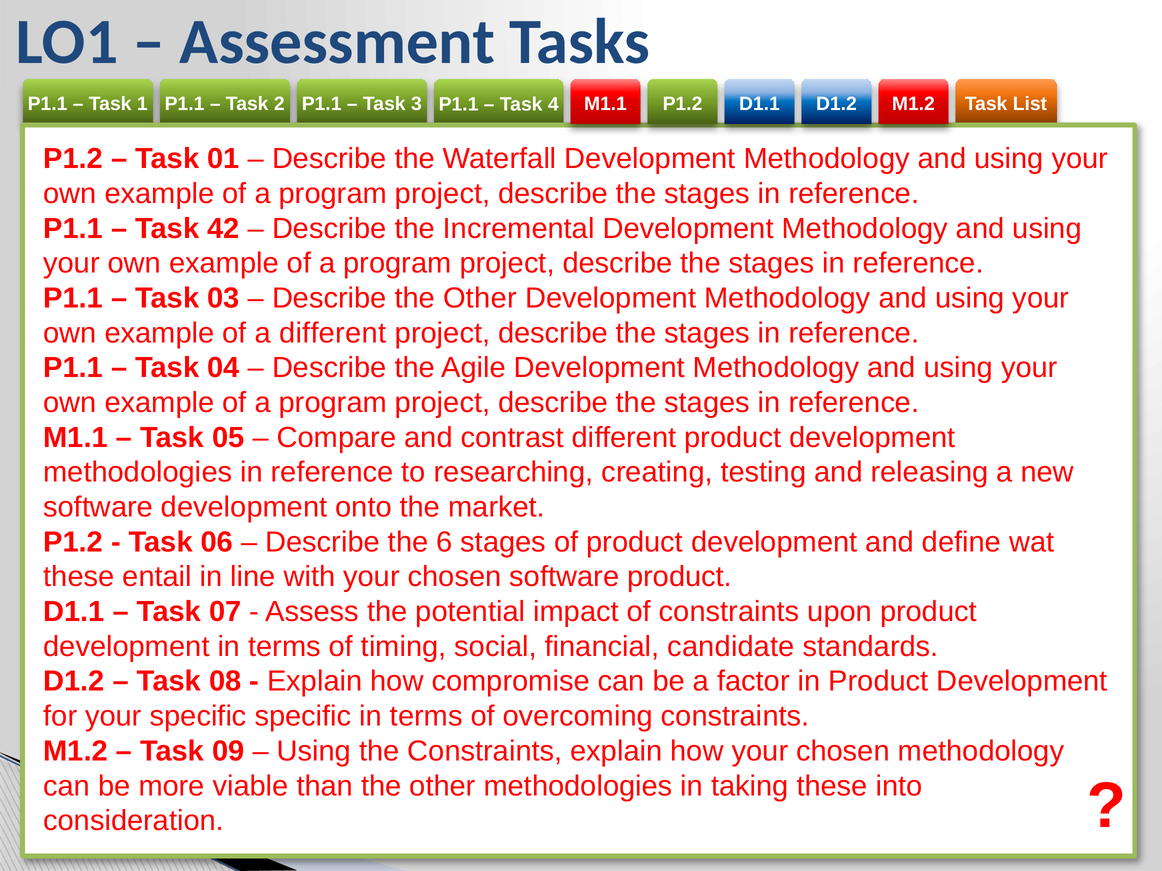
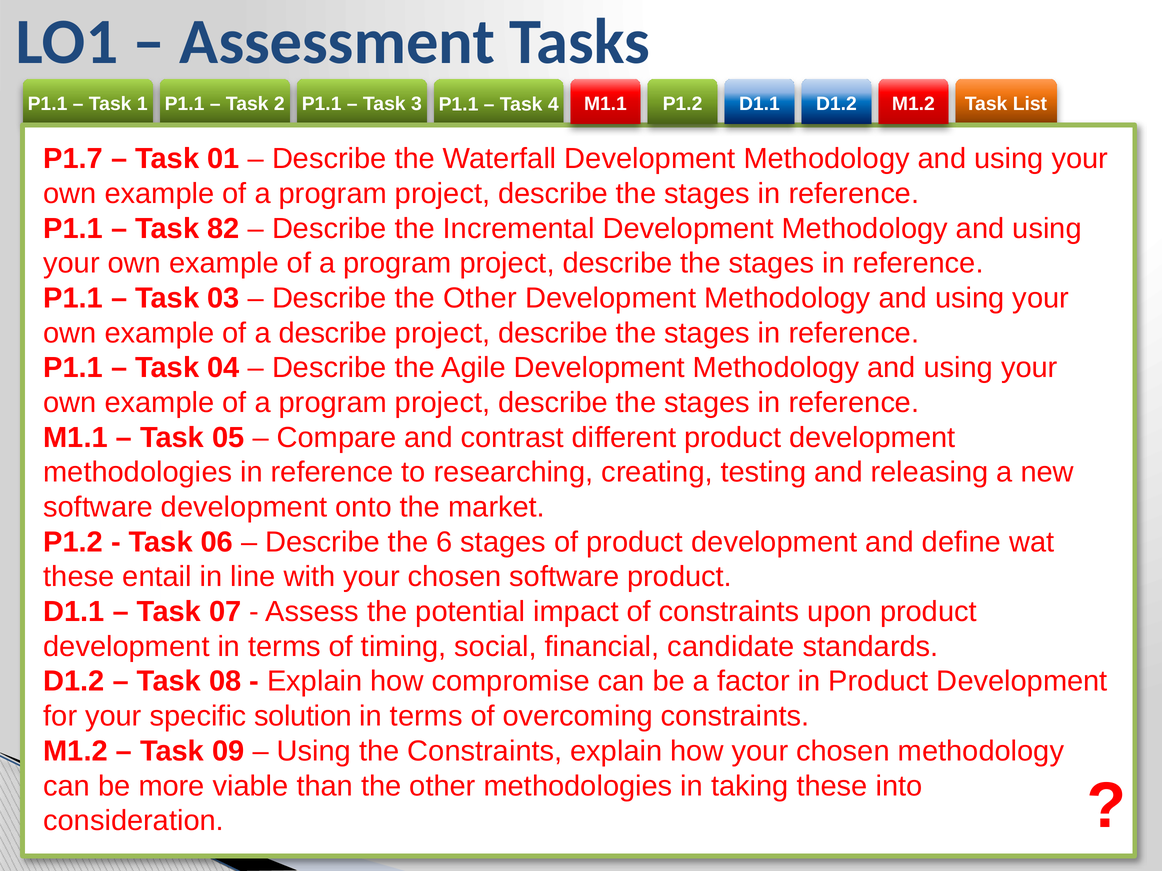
P1.2: P1.2 -> P1.7 (73, 159)
42: 42 -> 82 (223, 229)
a different: different -> describe (333, 333)
specific specific: specific -> solution (303, 717)
